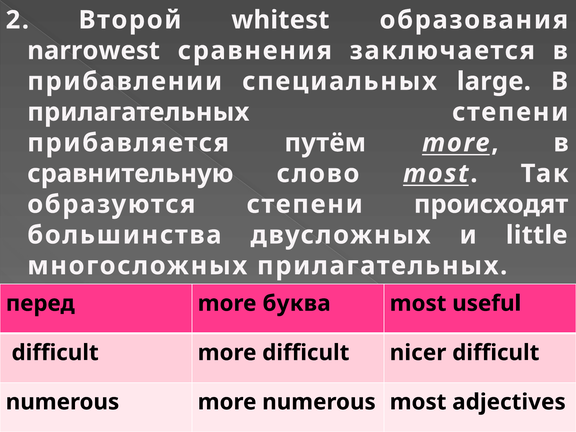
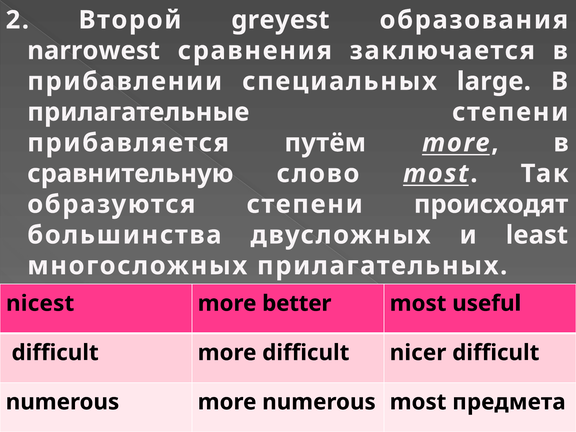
whitest: whitest -> greyest (280, 20)
прилагательных: прилагательных -> прилагательные (138, 112)
little: little -> least (537, 235)
перед: перед -> nicest (40, 303)
буква: буква -> better (297, 303)
adjectives: adjectives -> предмета (509, 402)
